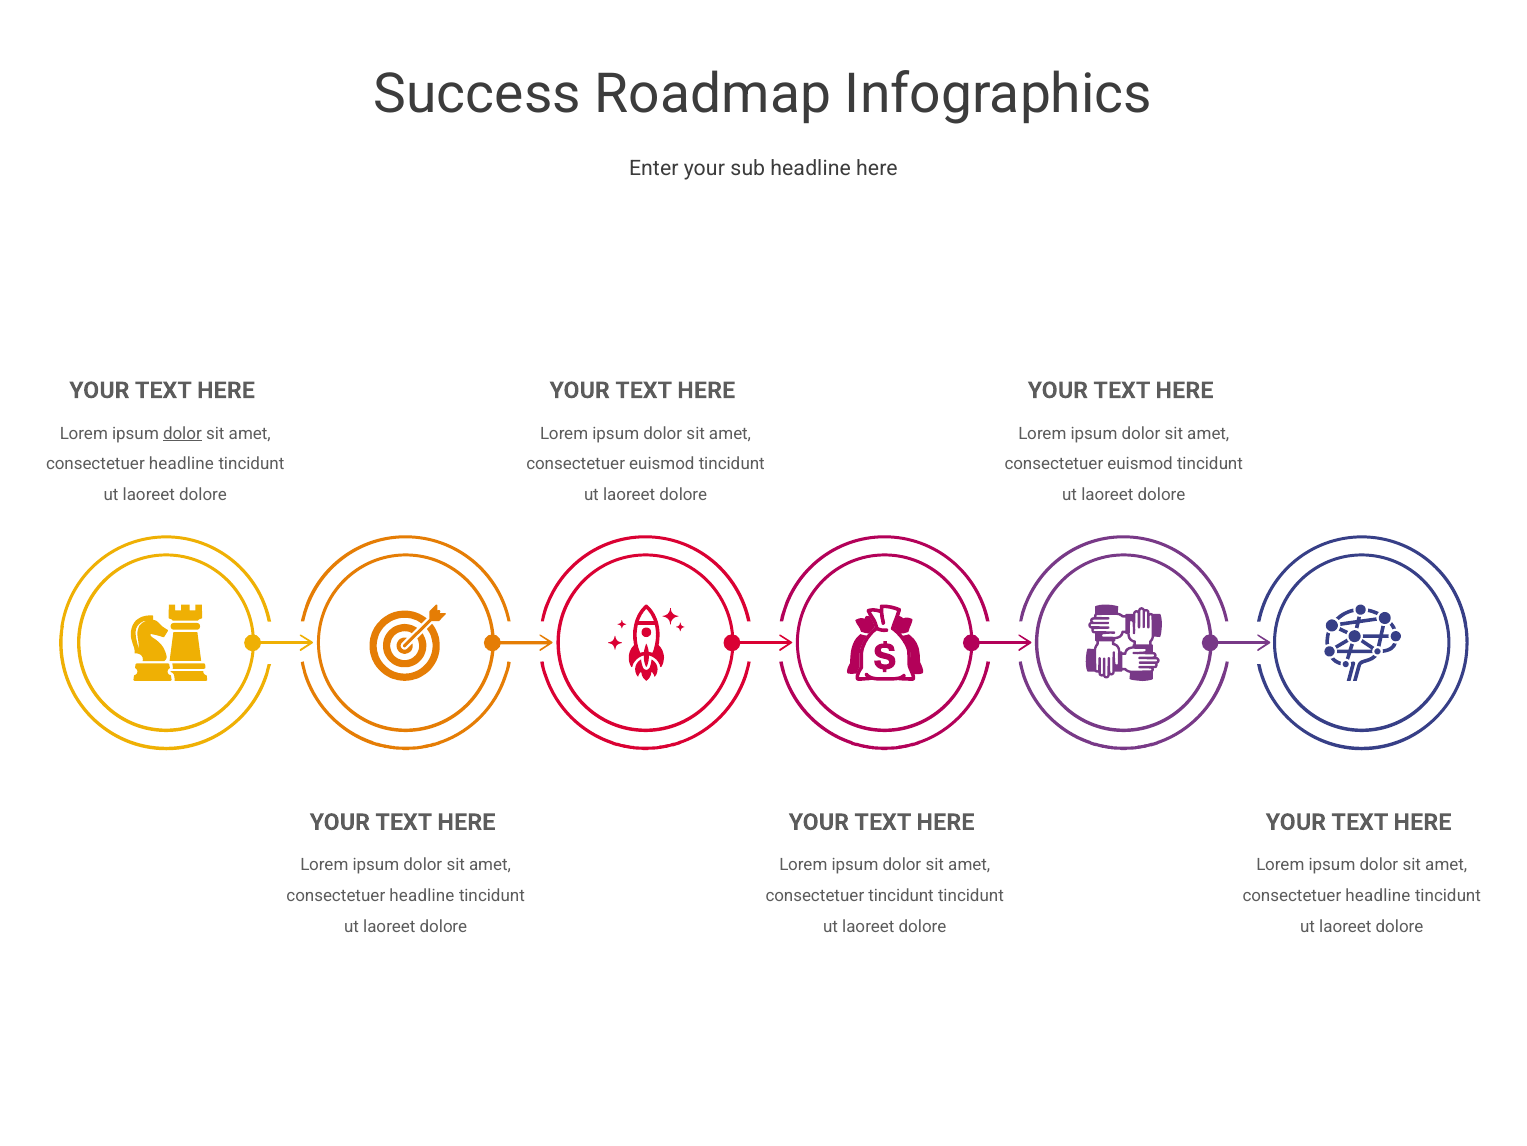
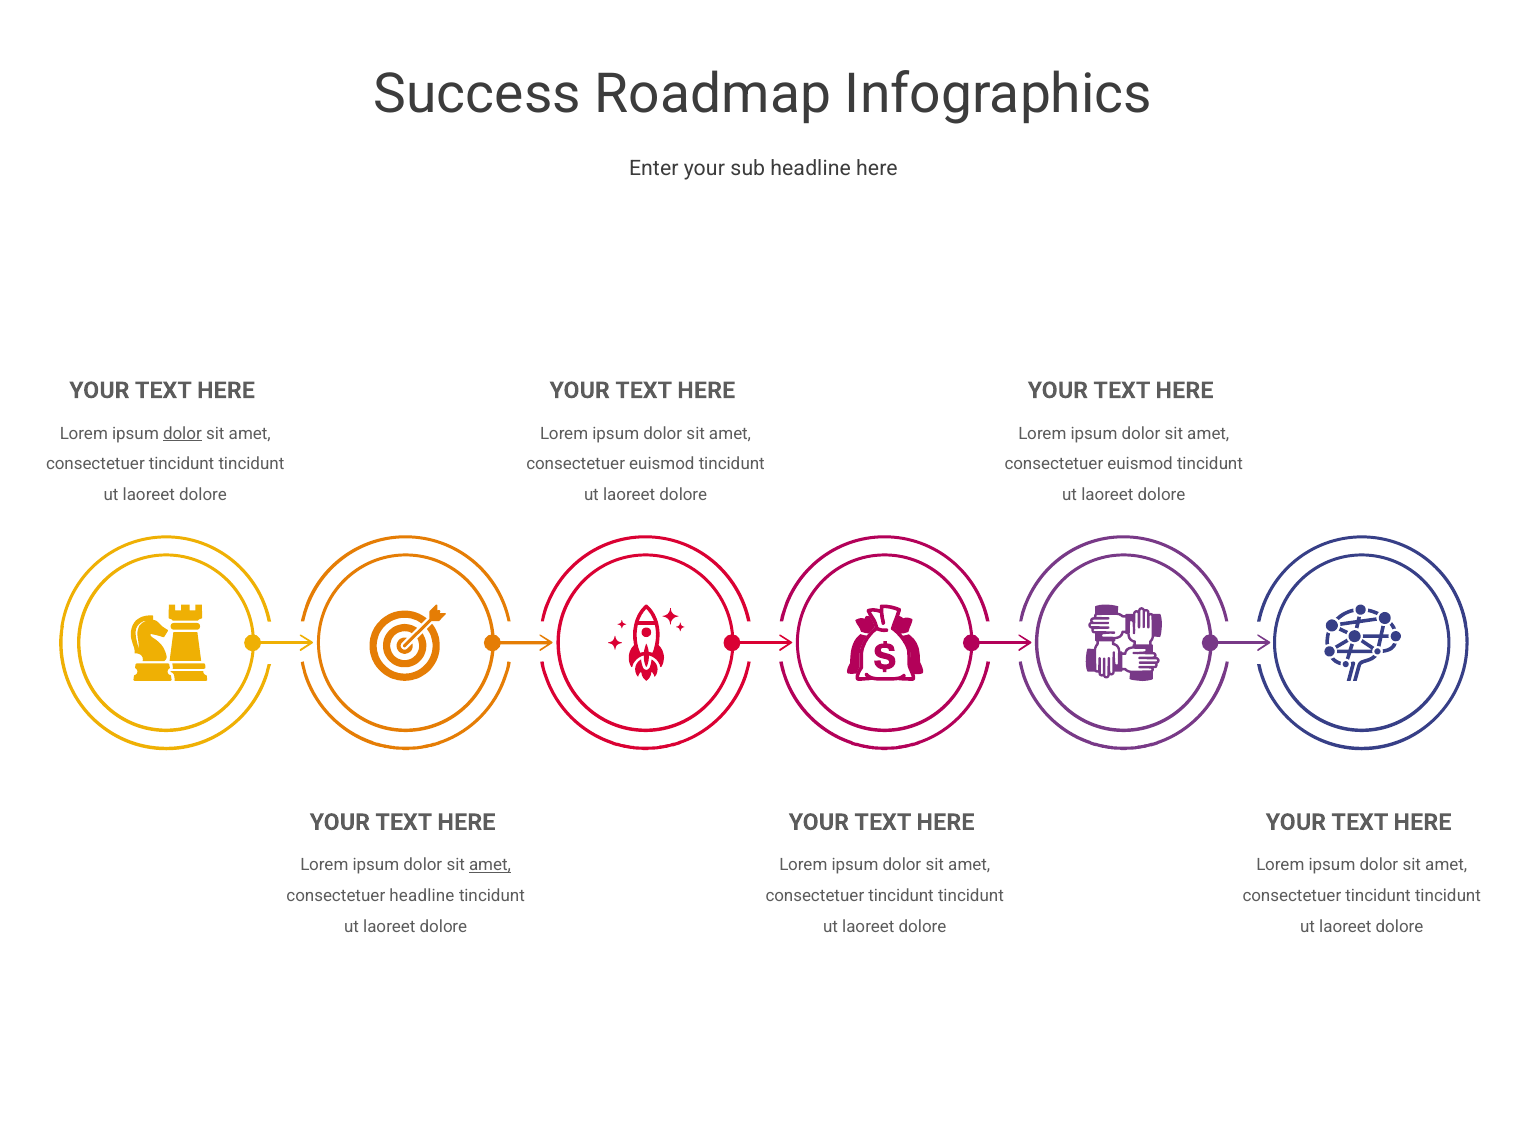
headline: headline -> tincidunt (182, 464)
amet underline: none -> present (490, 865)
headline: headline -> tincidunt (1378, 895)
